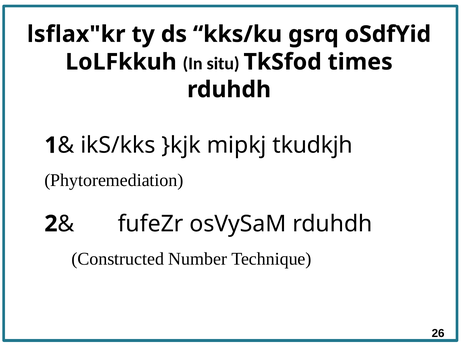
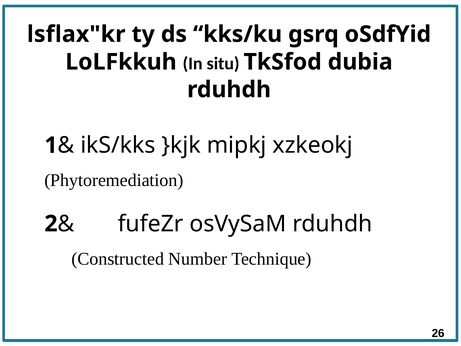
times: times -> dubia (360, 62)
tkudkjh: tkudkjh -> xzkeokj (313, 145)
